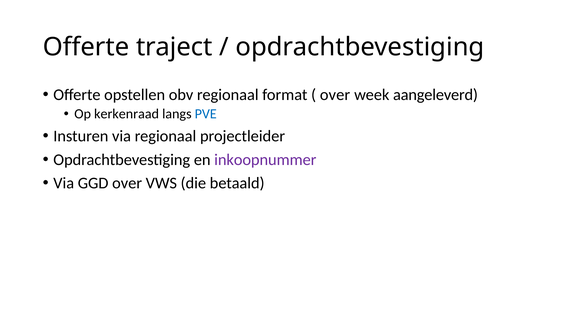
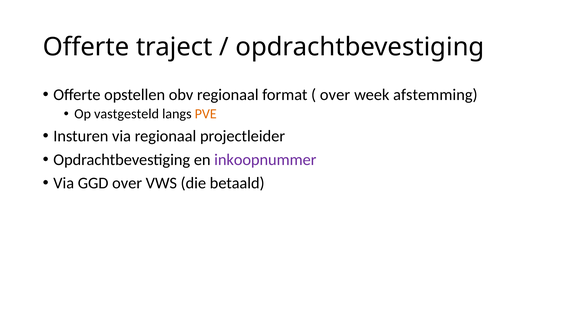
aangeleverd: aangeleverd -> afstemming (435, 95)
kerkenraad: kerkenraad -> vastgesteld (127, 114)
PVE colour: blue -> orange (206, 114)
